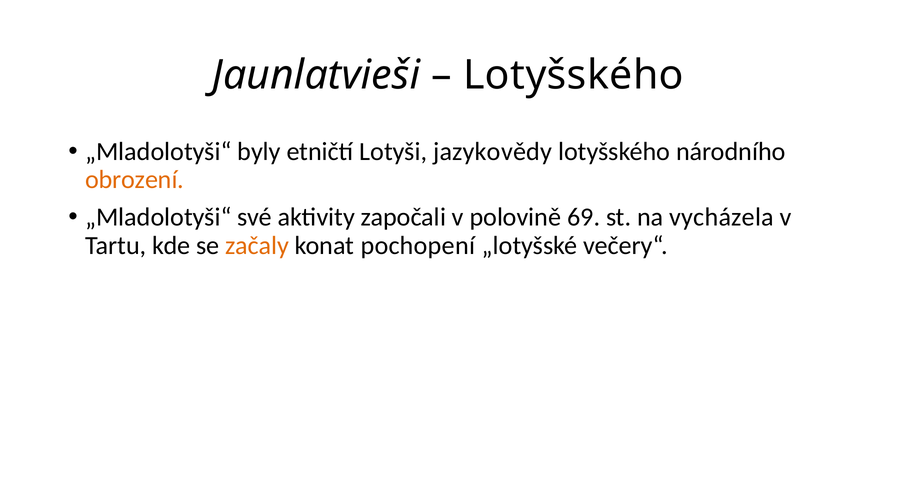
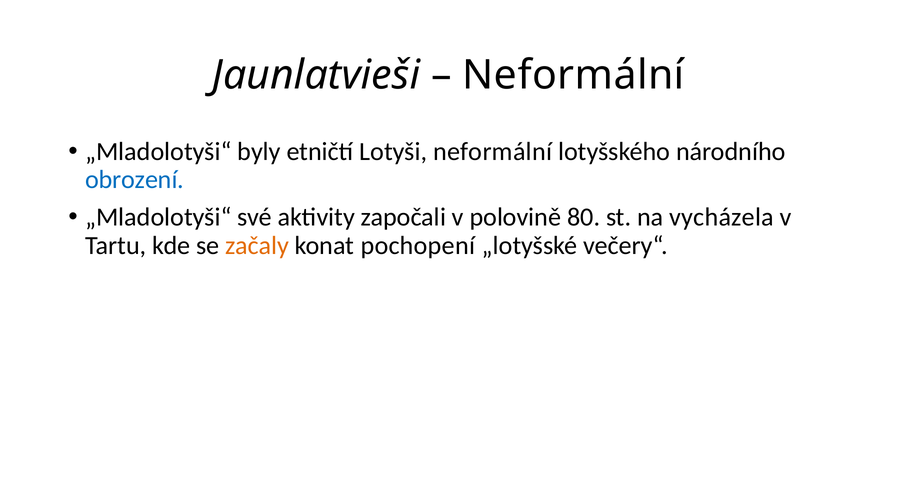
Lotyšského: Lotyšského -> Neformální (573, 75)
Lotyši jazykovědy: jazykovědy -> neformální (493, 152)
obrození colour: orange -> blue (135, 180)
69: 69 -> 80 (584, 218)
